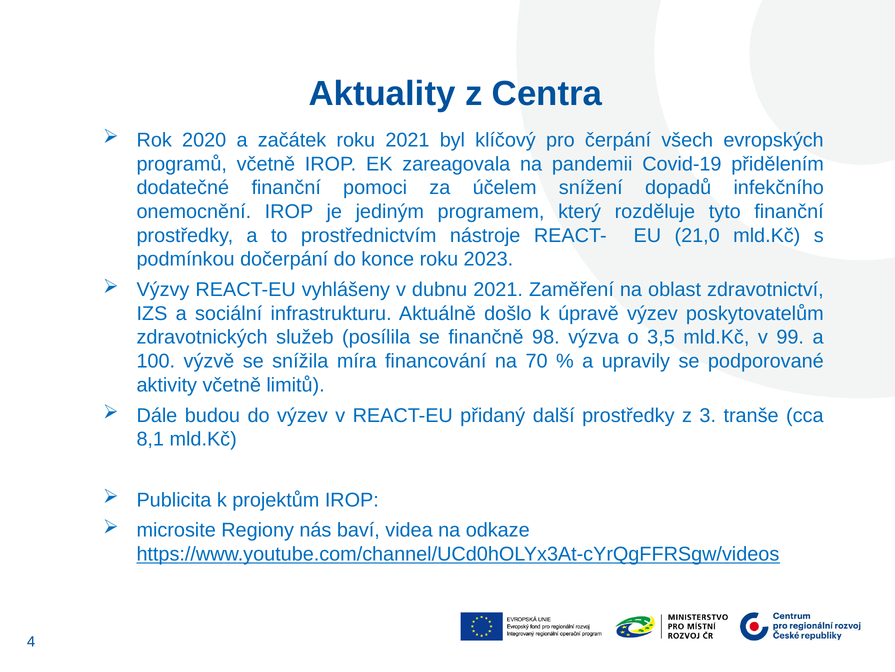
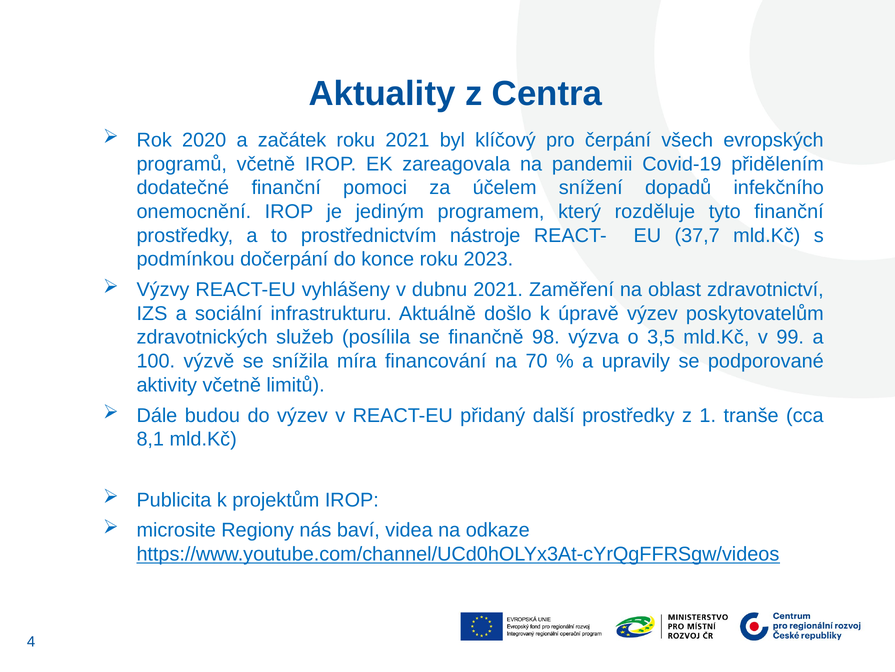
21,0: 21,0 -> 37,7 (697, 235)
3: 3 -> 1 (708, 415)
